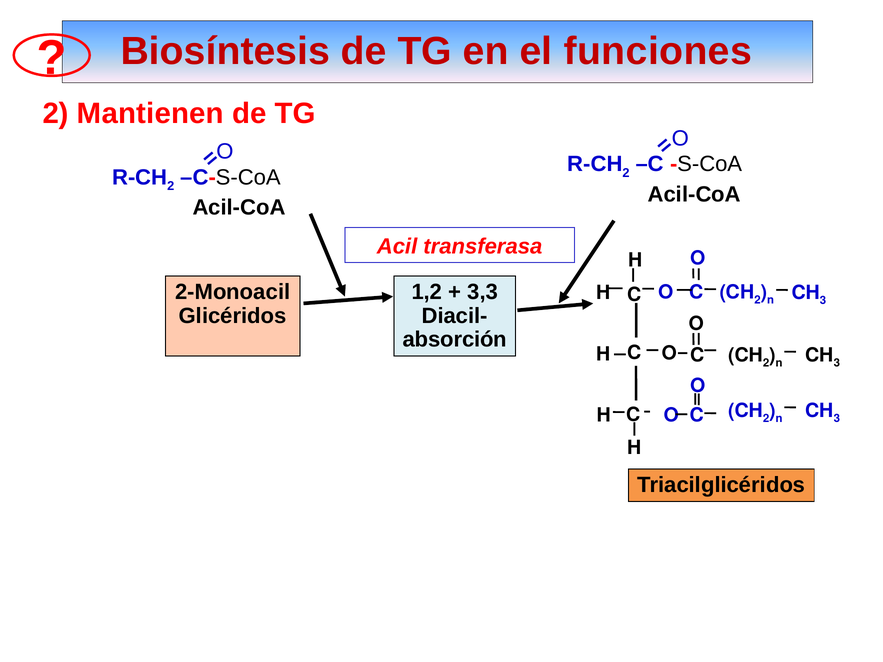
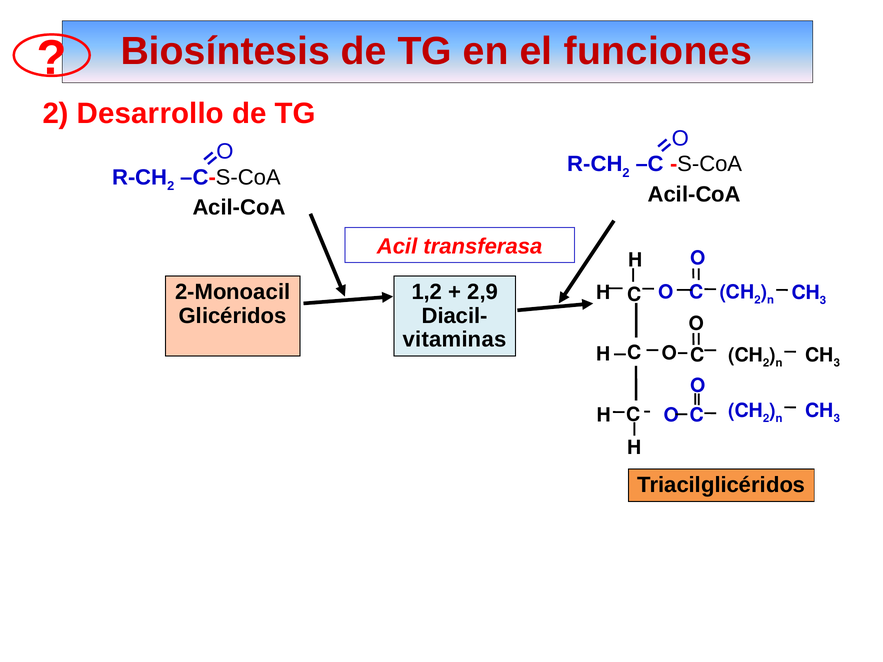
Mantienen: Mantienen -> Desarrollo (150, 114)
3,3: 3,3 -> 2,9 (483, 292)
absorción: absorción -> vitaminas (455, 340)
